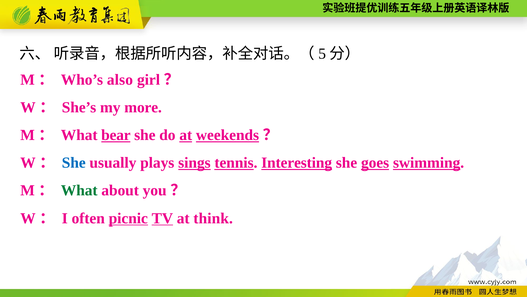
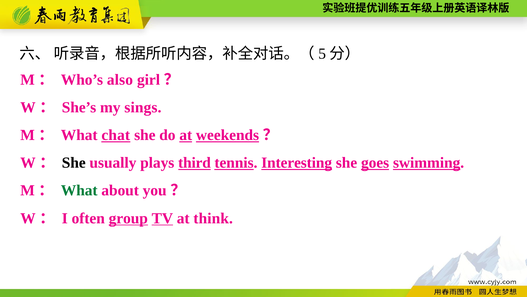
more: more -> sings (143, 107)
bear: bear -> chat (116, 135)
She colour: blue -> black (74, 163)
sings: sings -> third (194, 163)
picnic: picnic -> group (128, 218)
